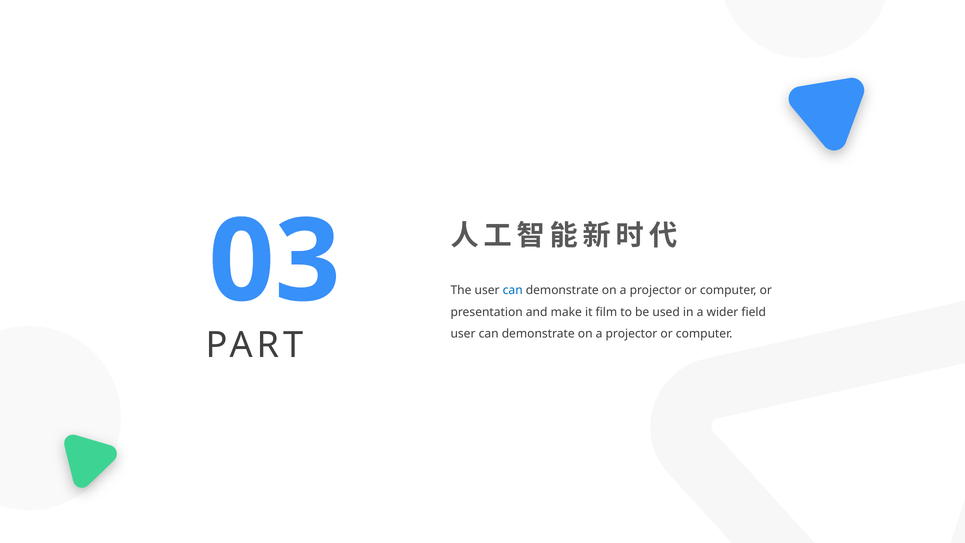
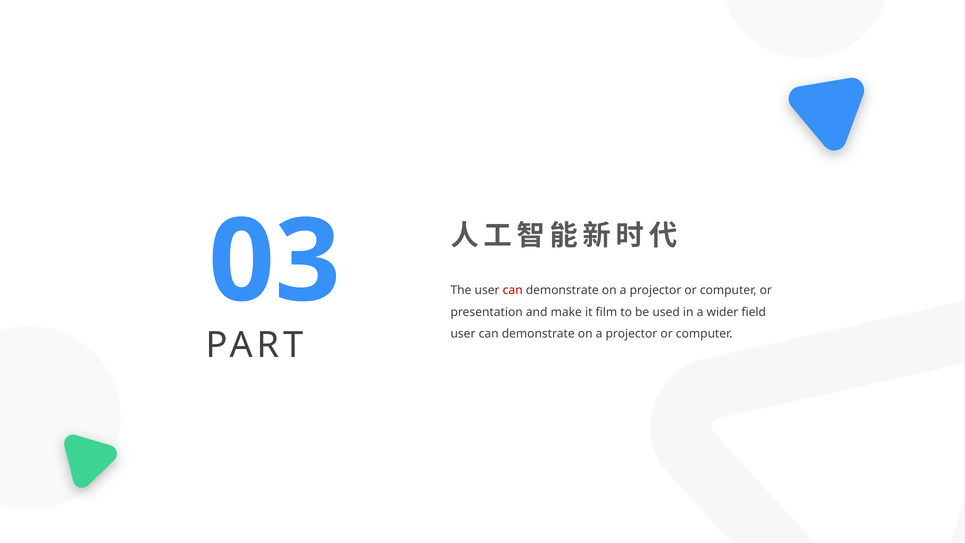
can colour: blue -> red (513, 290)
